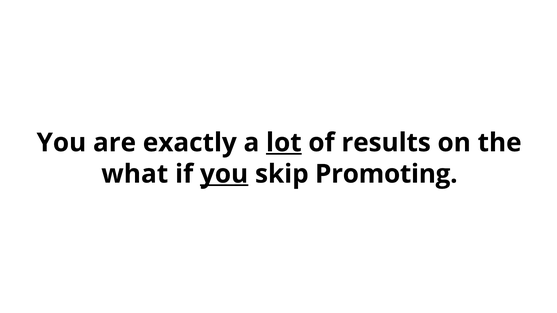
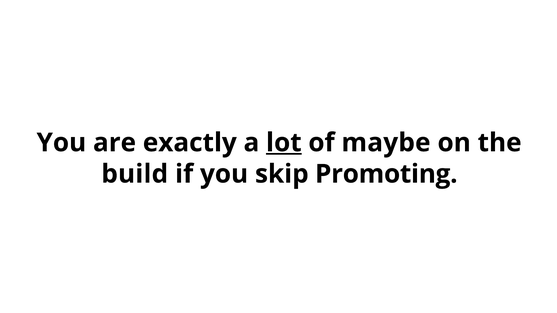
results: results -> maybe (386, 143)
what: what -> build (135, 174)
you underline: present -> none (224, 174)
